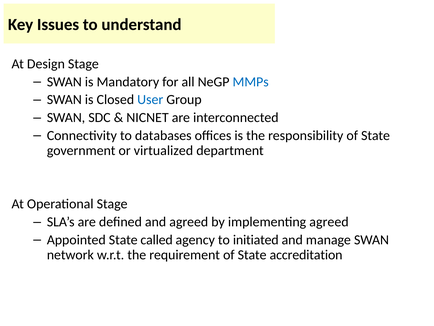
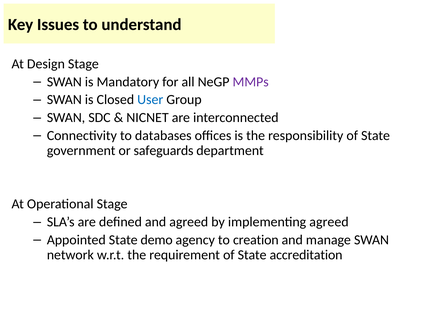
MMPs colour: blue -> purple (251, 82)
virtualized: virtualized -> safeguards (164, 150)
called: called -> demo (157, 239)
initiated: initiated -> creation (256, 239)
